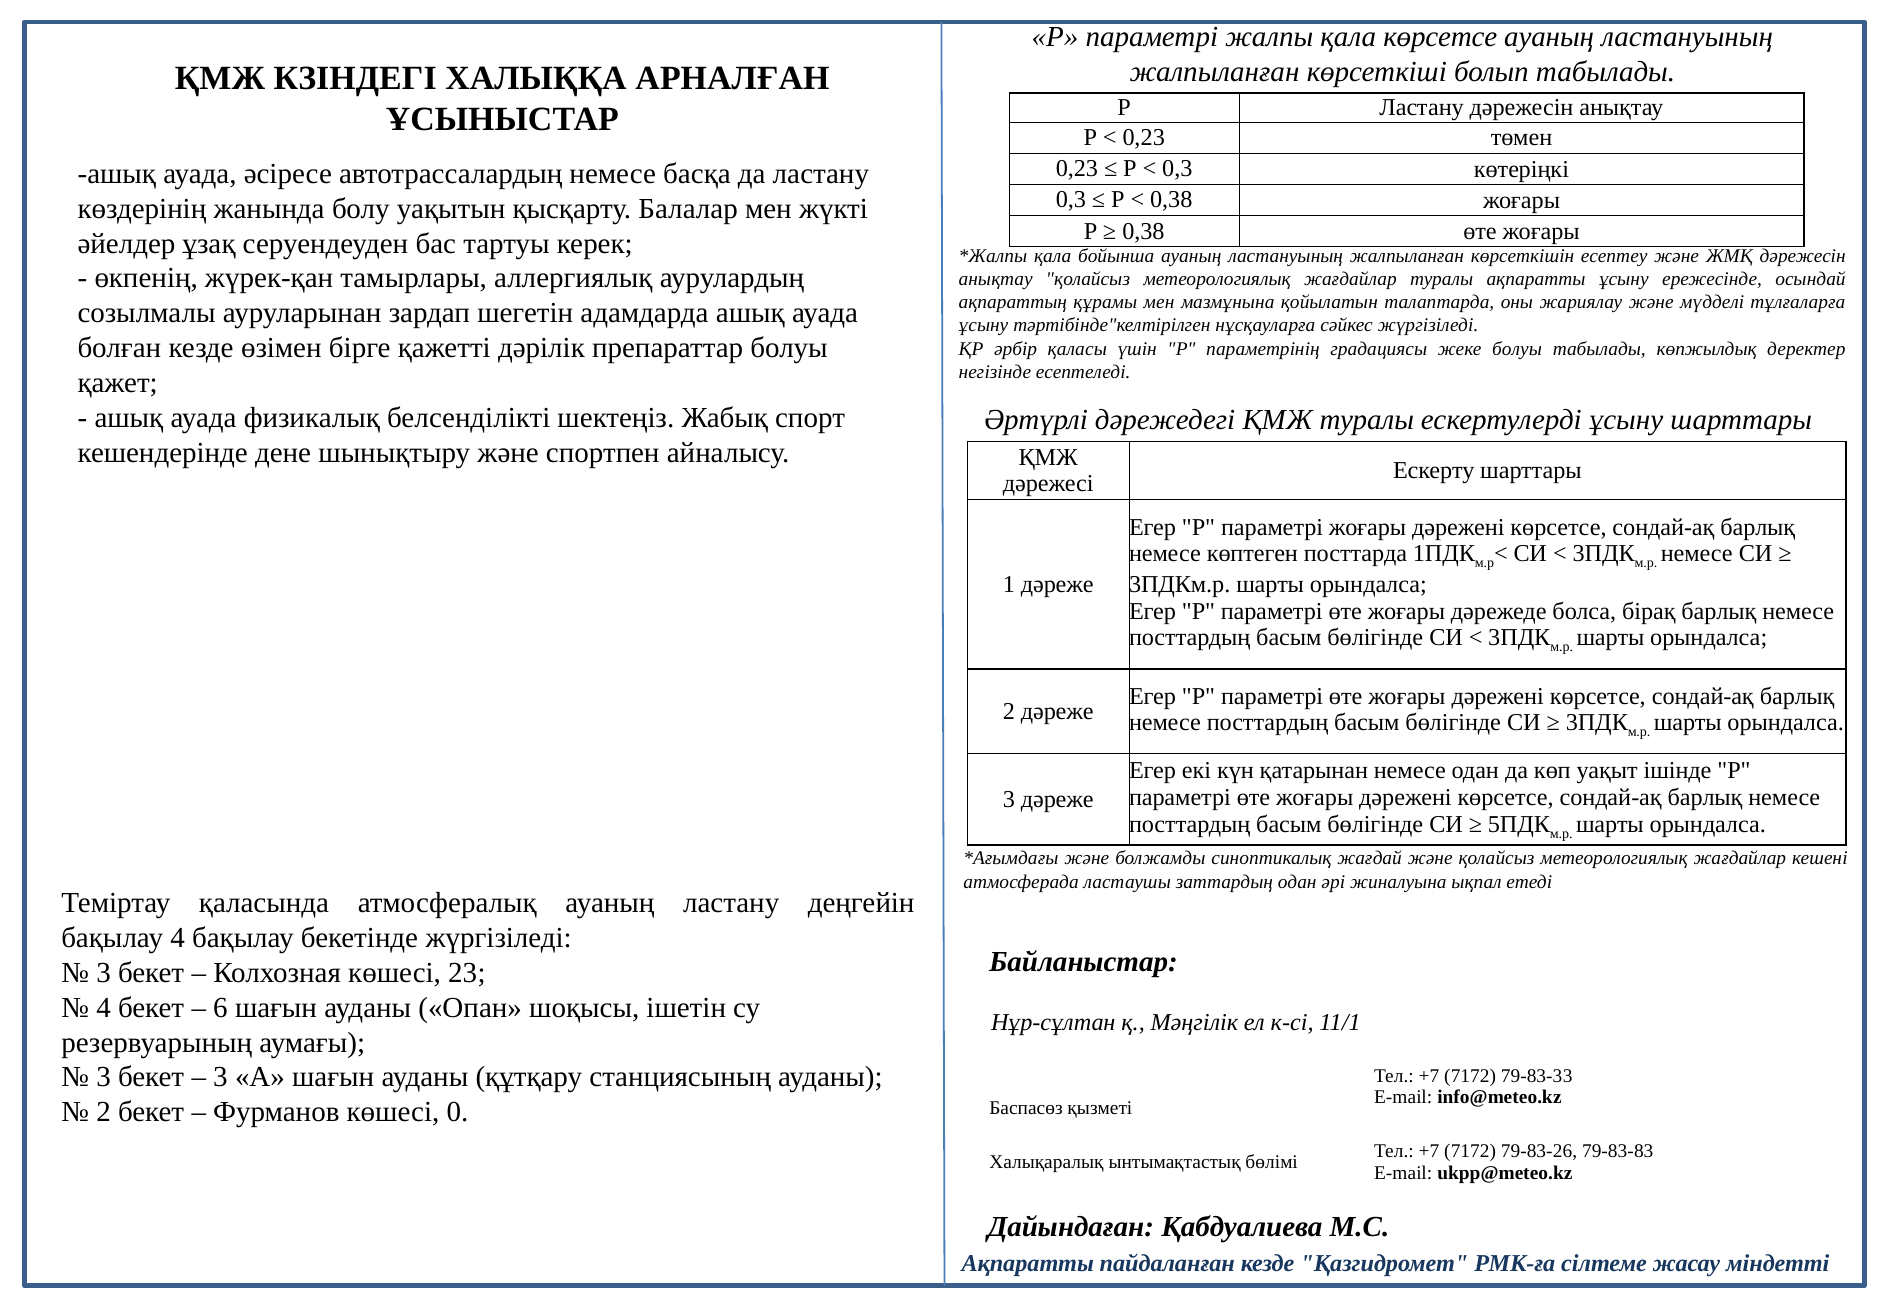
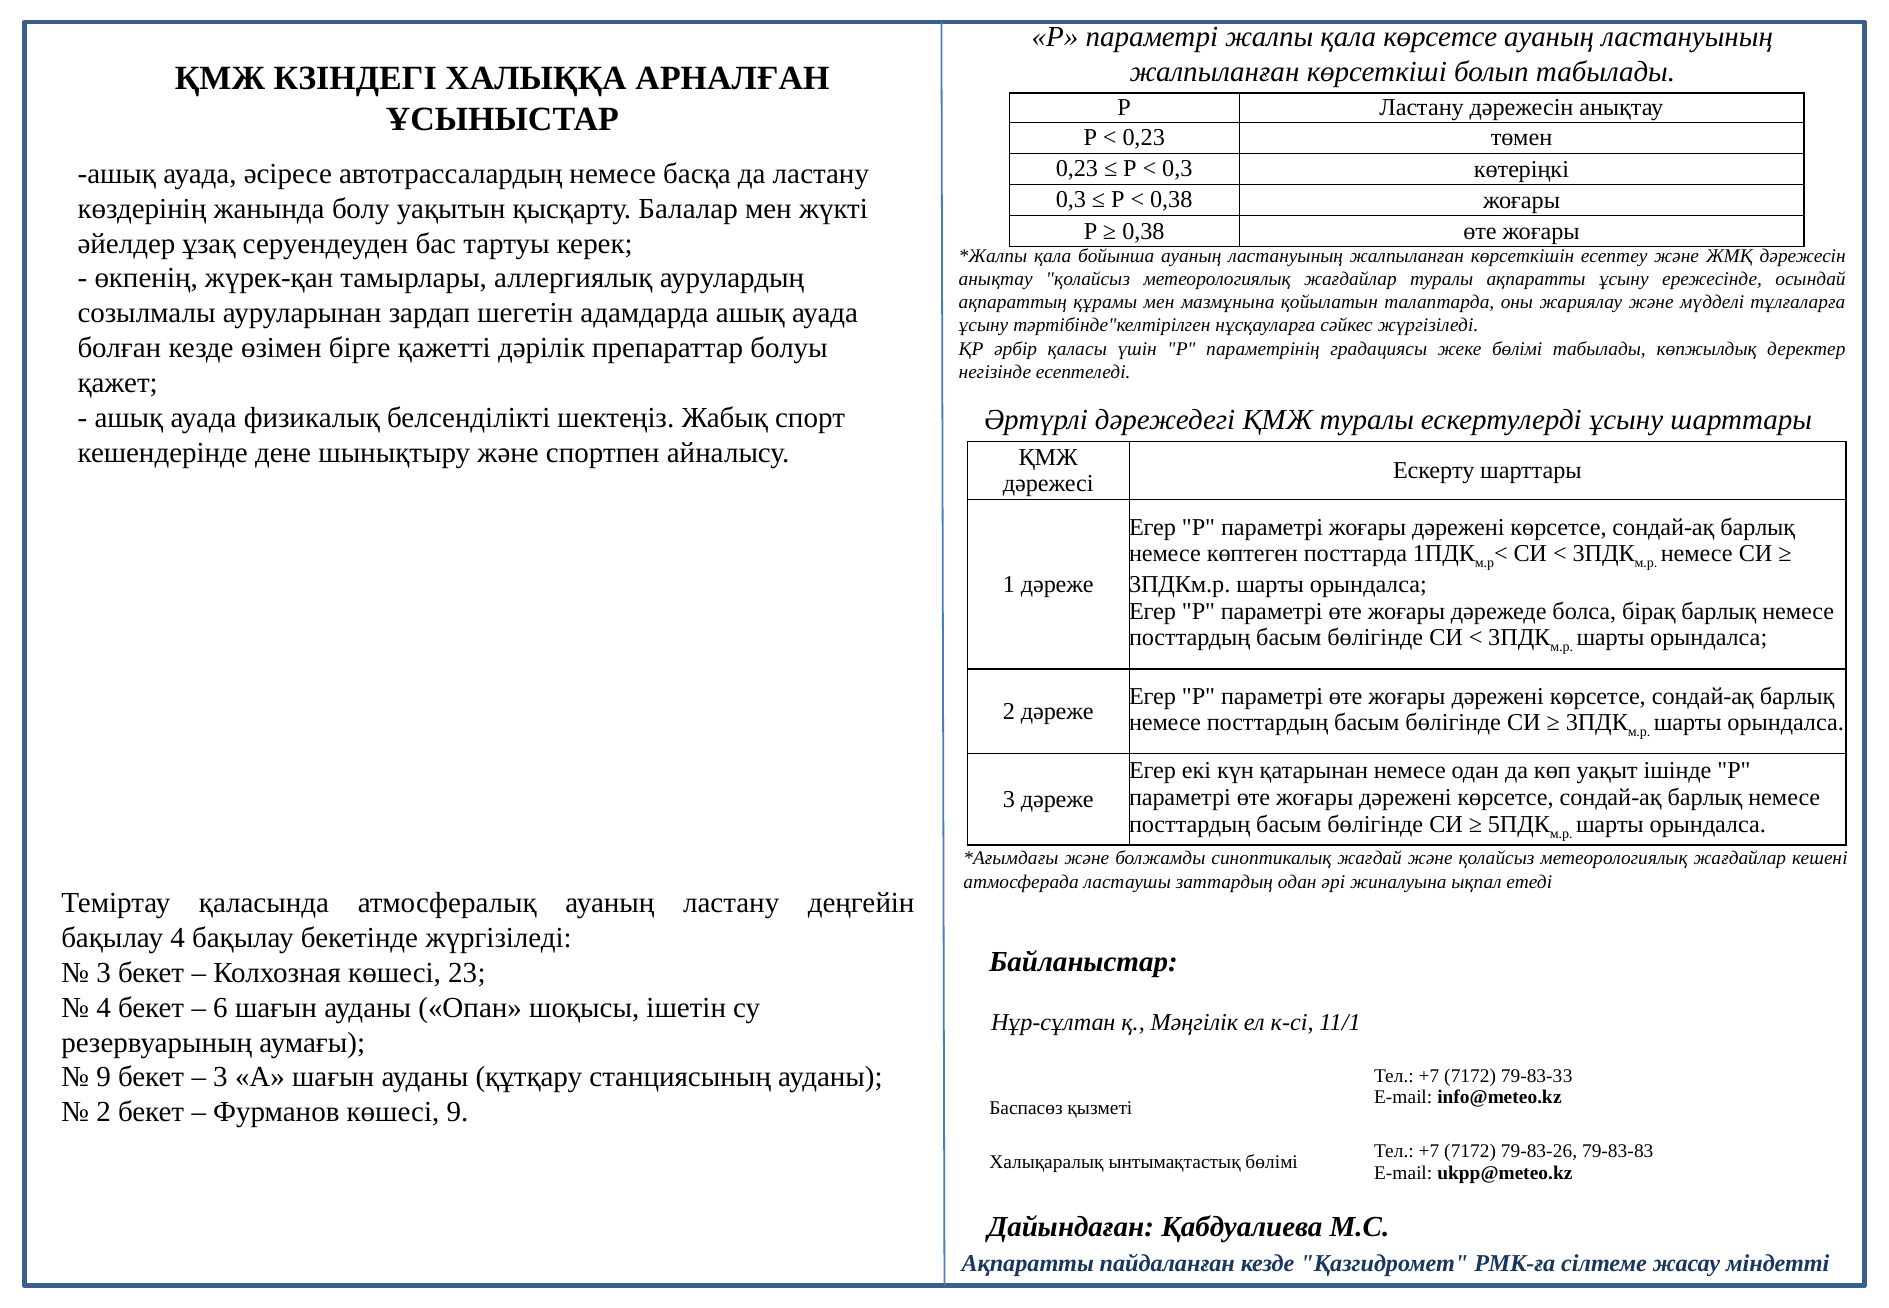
жеке болуы: болуы -> бөлімі (1517, 349)
3: 3 -> 9 (104, 1077)
көшесі 0: 0 -> 9 (457, 1112)
